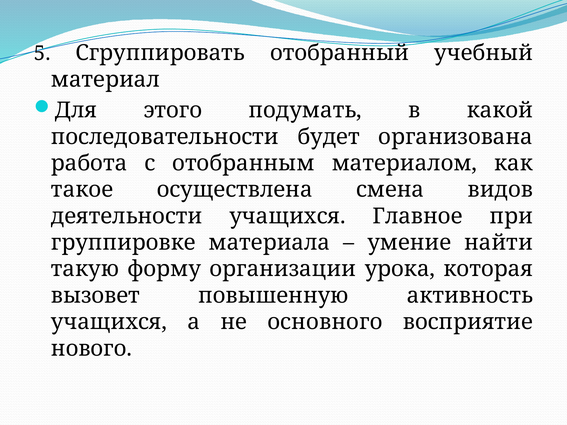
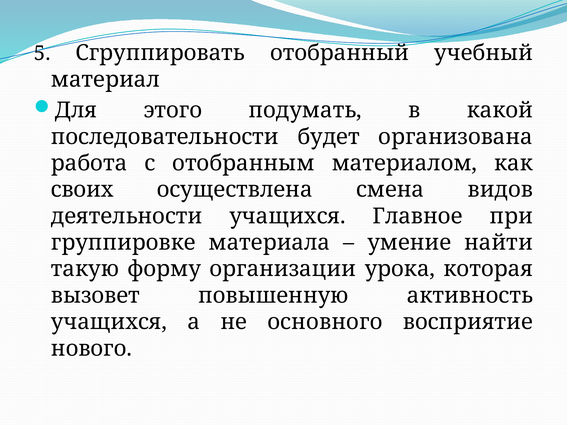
такое: такое -> своих (82, 190)
